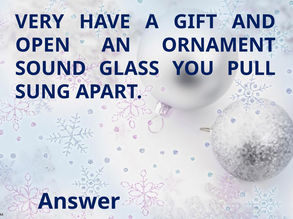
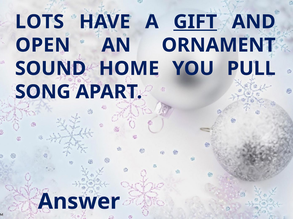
VERY: VERY -> LOTS (40, 22)
GIFT underline: none -> present (195, 22)
GLASS: GLASS -> HOME (129, 69)
SUNG: SUNG -> SONG (43, 92)
